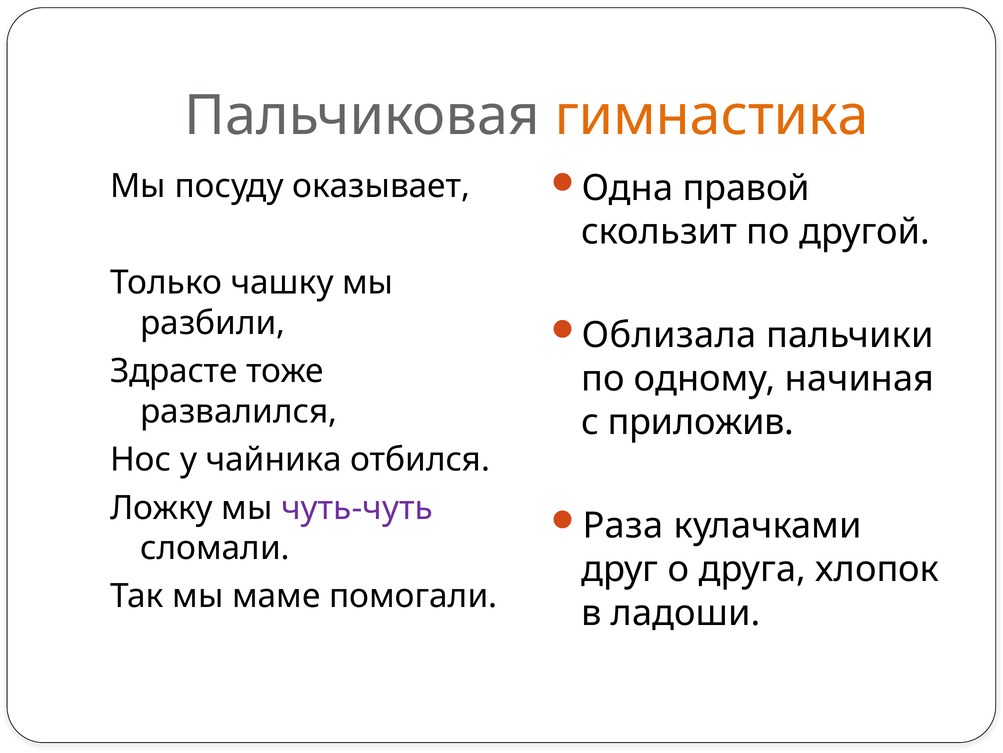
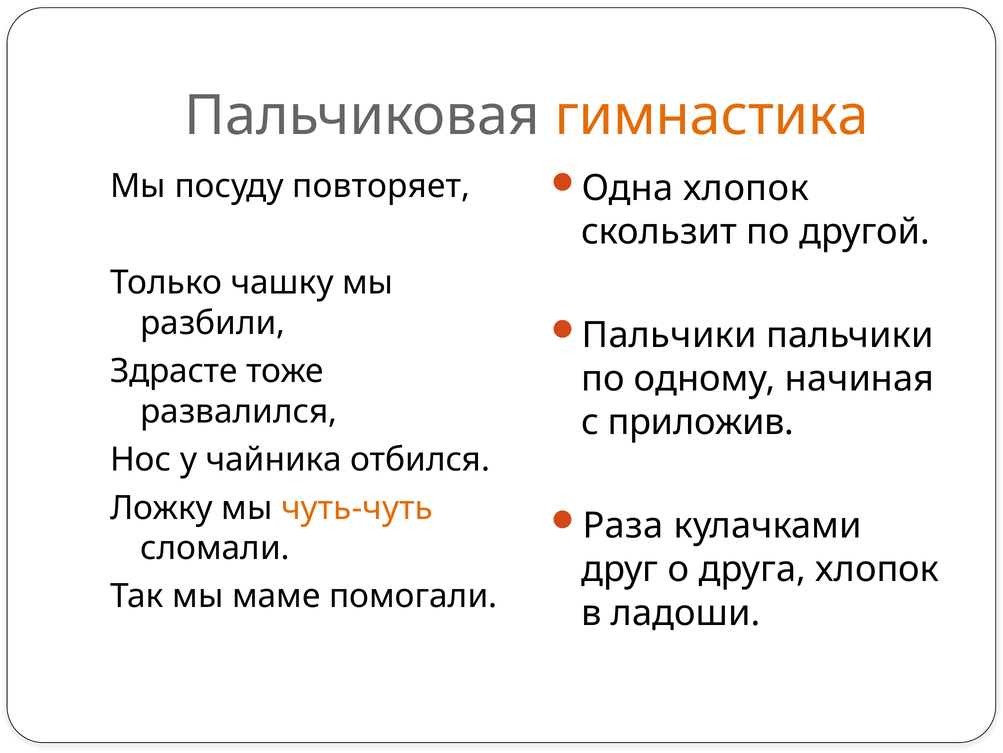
Одна правой: правой -> хлопок (746, 188)
оказывает: оказывает -> повторяет (381, 186)
Облизала: Облизала -> Пальчики (669, 335)
чуть-чуть colour: purple -> orange (357, 507)
